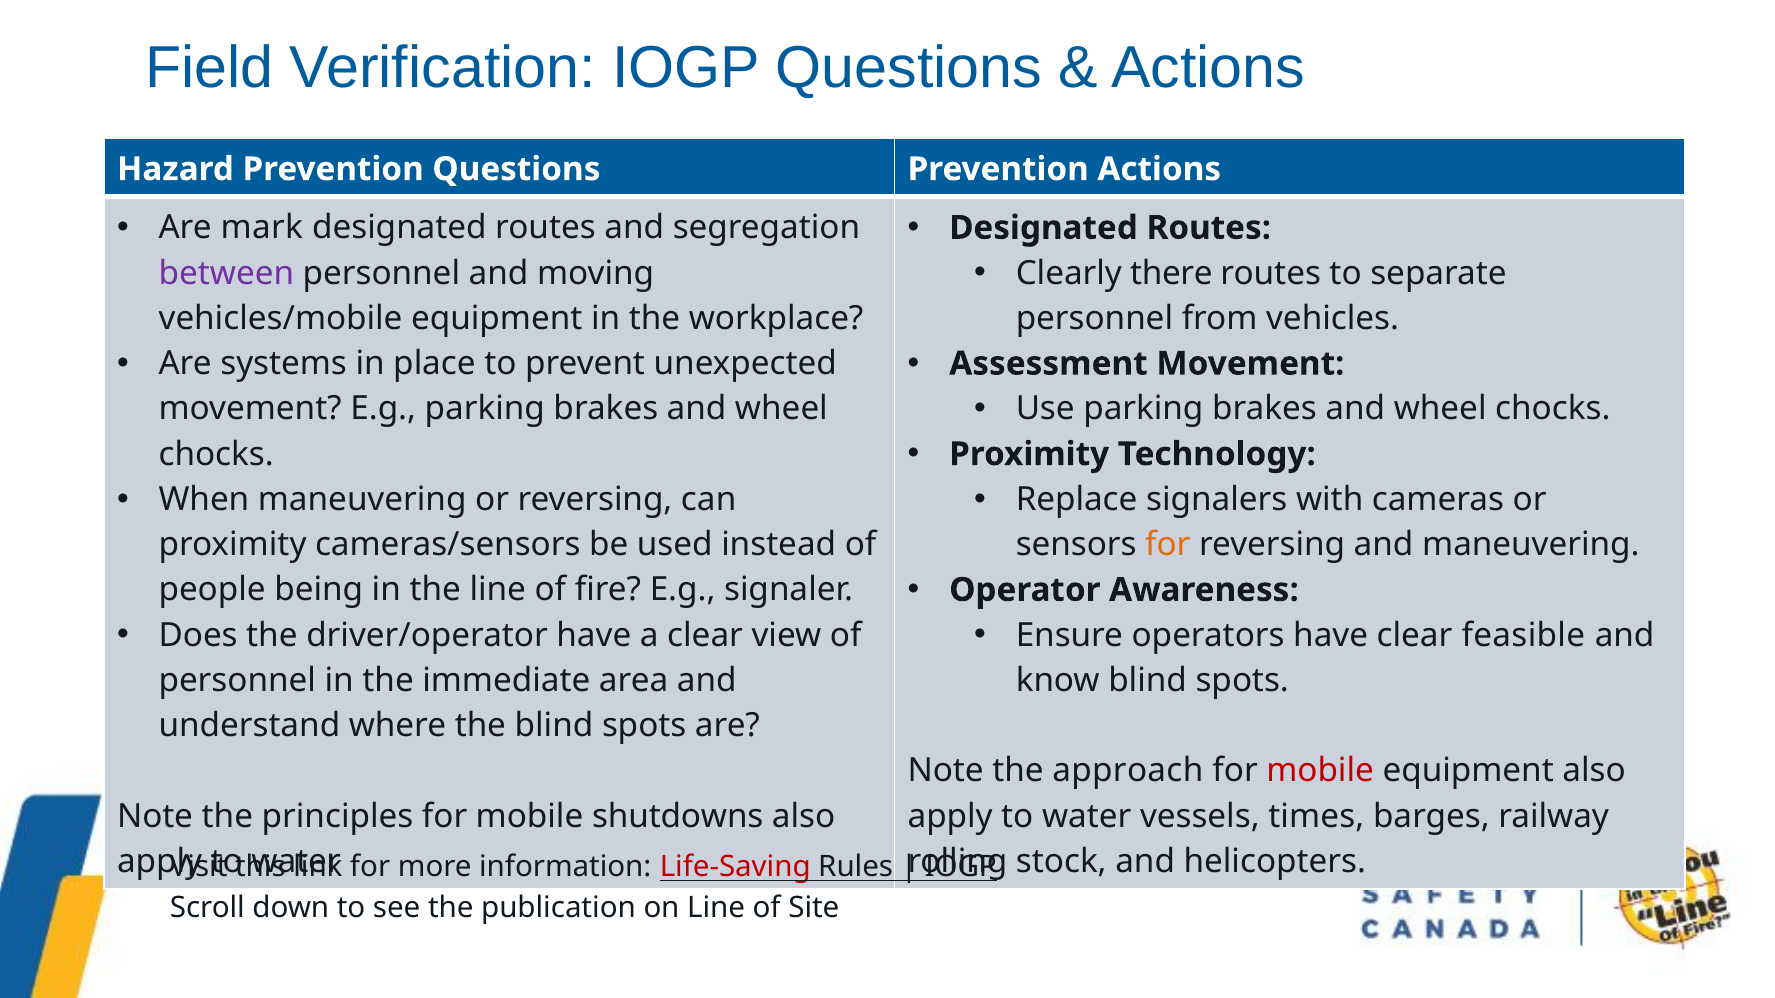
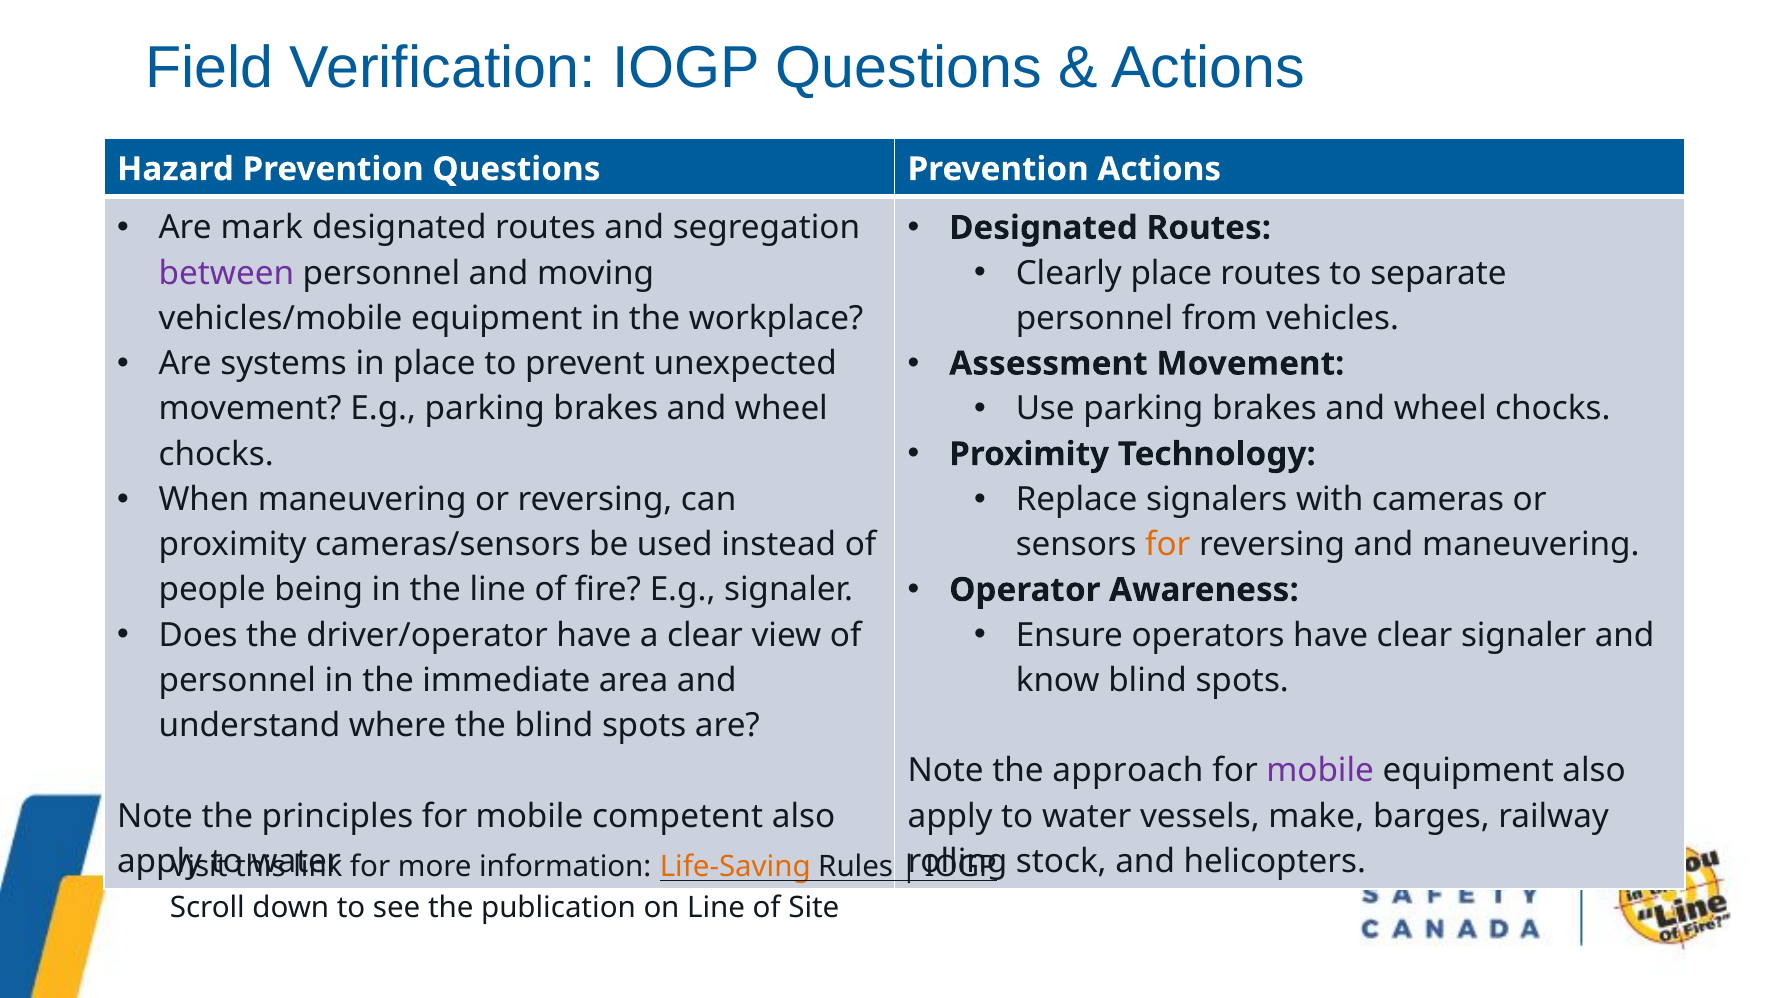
Clearly there: there -> place (1171, 273)
clear feasible: feasible -> signaler (1524, 635)
mobile colour: red -> purple (1320, 771)
shutdowns: shutdowns -> competent (678, 817)
times: times -> make (1316, 817)
Life-Saving colour: red -> orange (735, 868)
